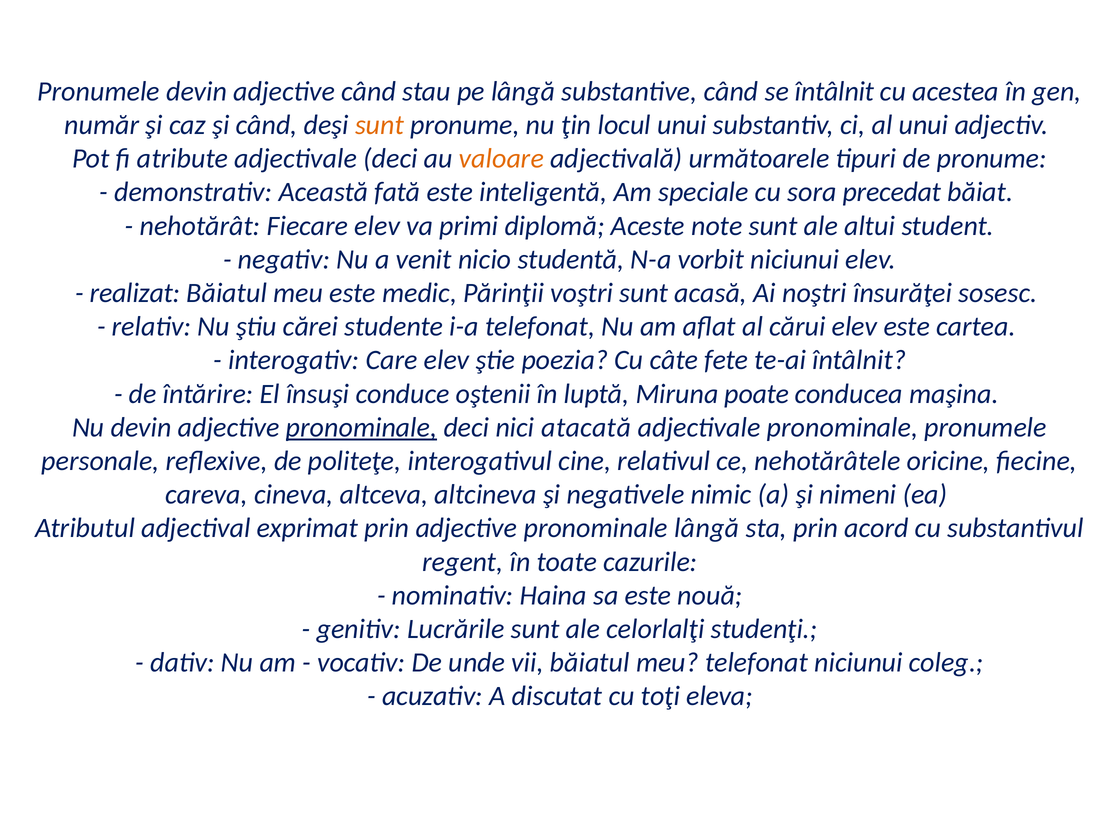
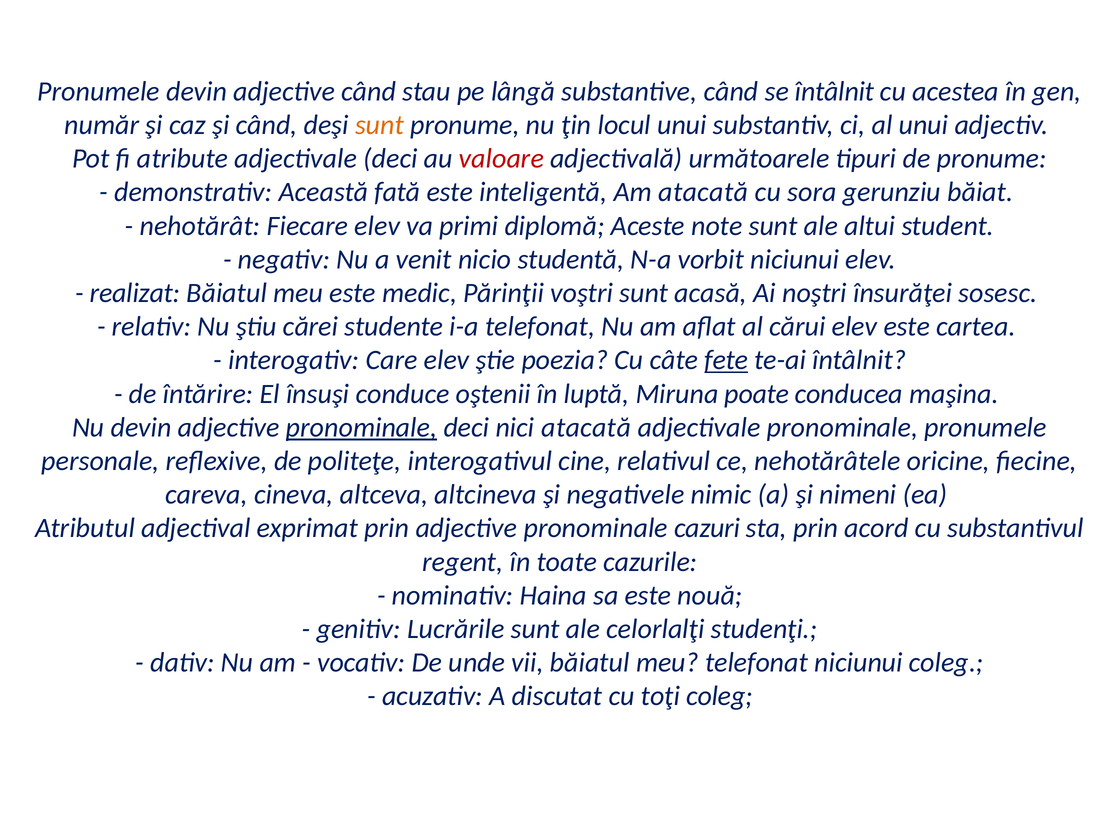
valoare colour: orange -> red (501, 159)
Am speciale: speciale -> atacată (703, 192)
precedat: precedat -> gerunziu (892, 192)
fete underline: none -> present (726, 360)
pronominale lângă: lângă -> cazuri (707, 528)
toţi eleva: eleva -> coleg (719, 696)
